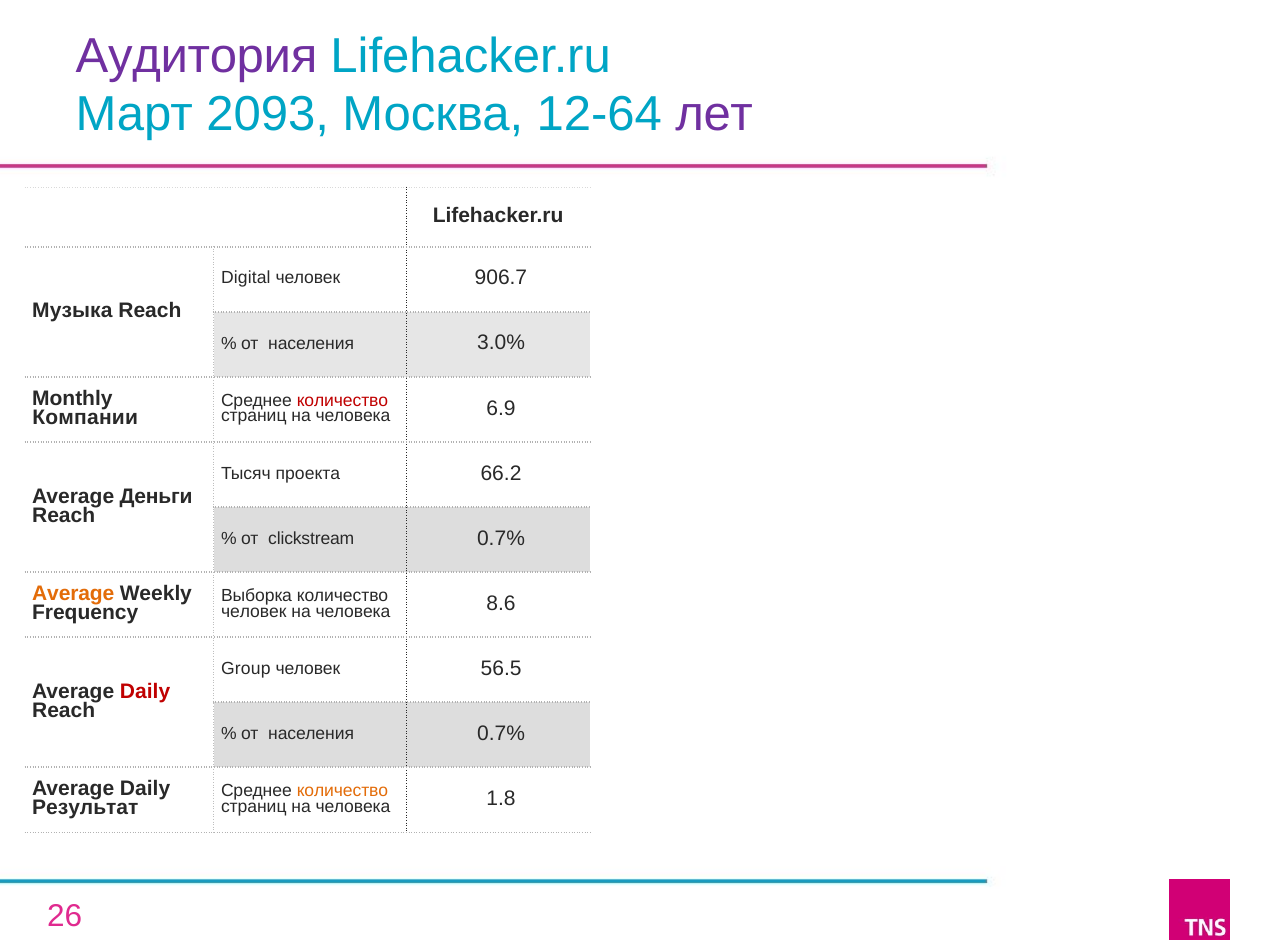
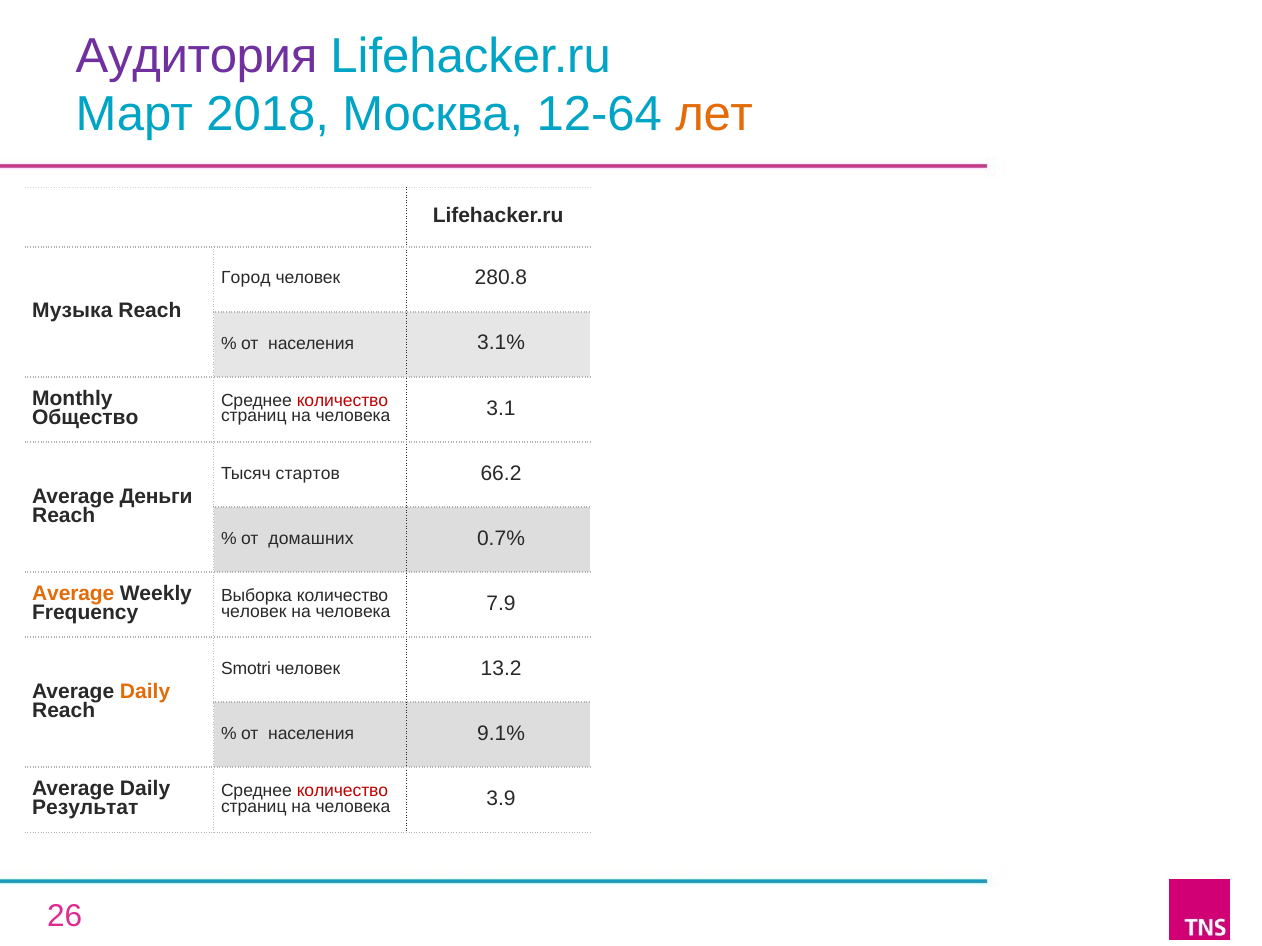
2093: 2093 -> 2018 (268, 115)
лет colour: purple -> orange (714, 115)
Digital: Digital -> Город (246, 278)
906.7: 906.7 -> 280.8 (501, 278)
3.0%: 3.0% -> 3.1% (501, 343)
Компании: Компании -> Общество (85, 418)
6.9: 6.9 -> 3.1 (501, 408)
проекта: проекта -> стартов (308, 474)
clickstream: clickstream -> домашних (311, 539)
8.6: 8.6 -> 7.9 (501, 604)
Group: Group -> Smotri (246, 669)
56.5: 56.5 -> 13.2 (501, 669)
Daily colour: red -> orange (145, 692)
населения 0.7%: 0.7% -> 9.1% (501, 734)
количество colour: orange -> red (342, 791)
1.8: 1.8 -> 3.9 (501, 799)
